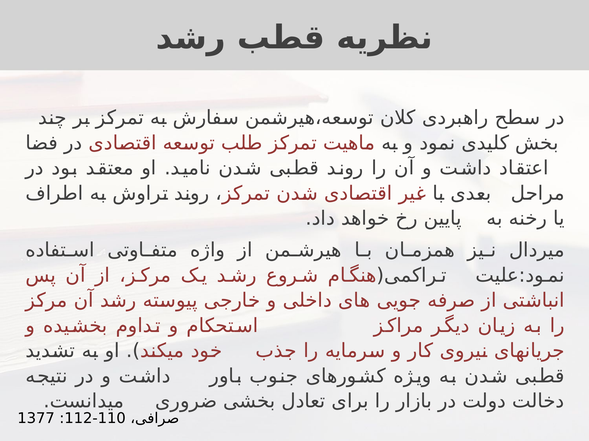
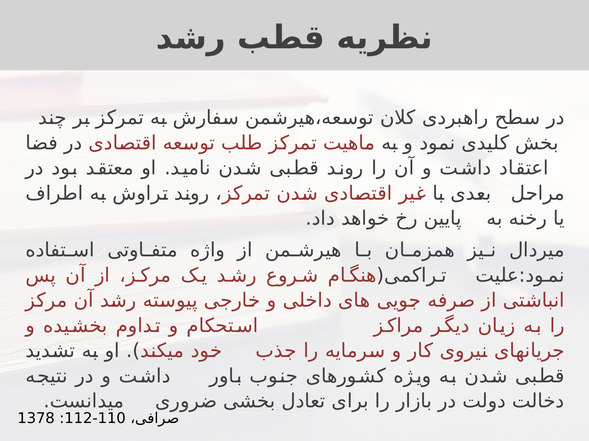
1377: 1377 -> 1378 (36, 419)
